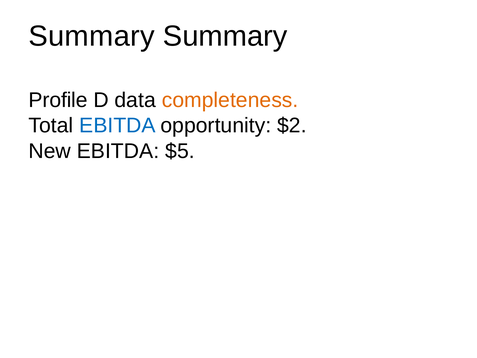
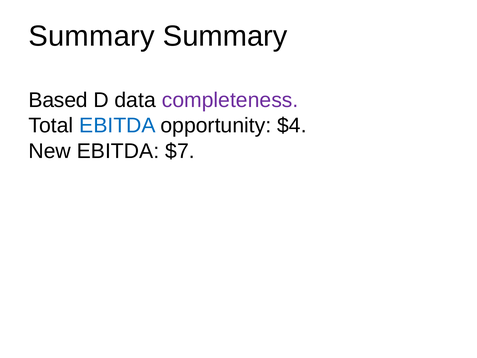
Profile: Profile -> Based (58, 100)
completeness colour: orange -> purple (230, 100)
$2: $2 -> $4 (292, 125)
$5: $5 -> $7 (180, 151)
